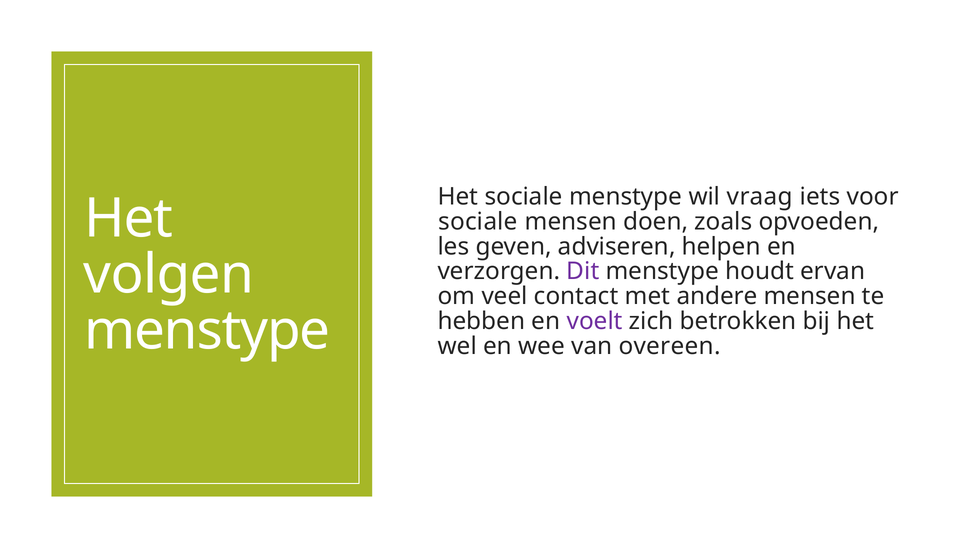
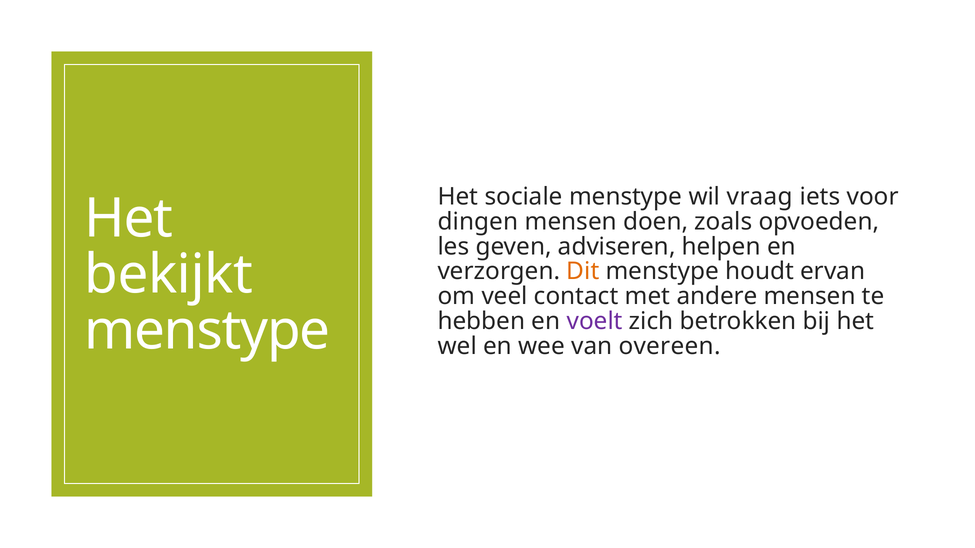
sociale: sociale -> dingen (478, 222)
volgen: volgen -> bekijkt (169, 275)
Dit colour: purple -> orange (583, 272)
